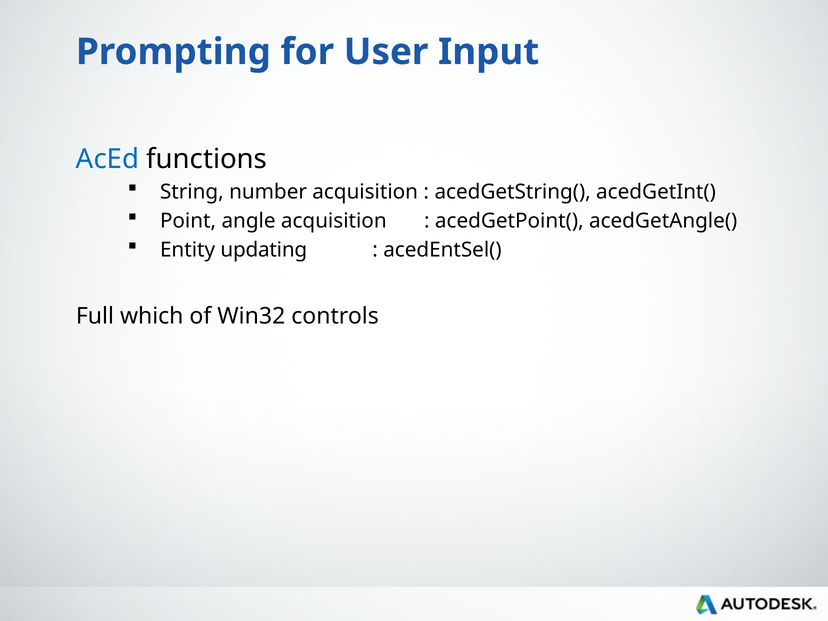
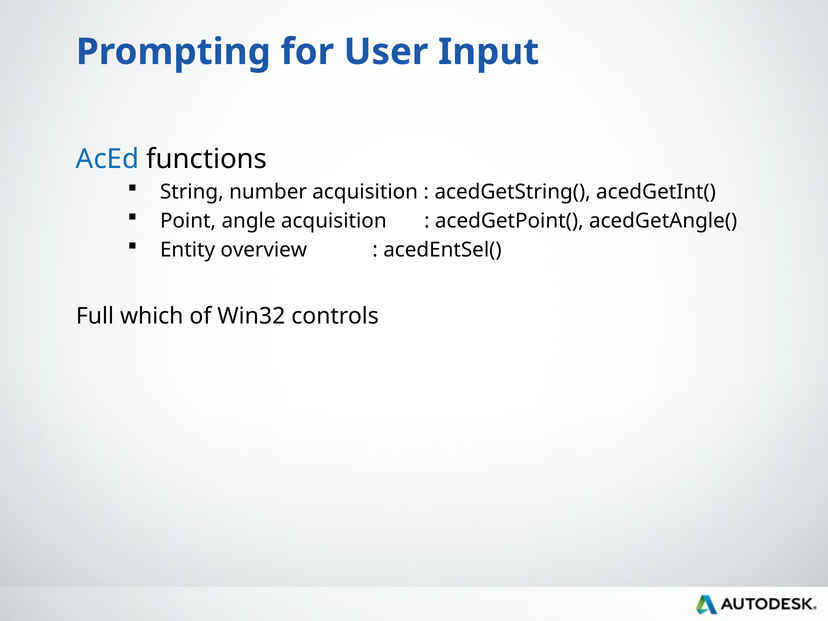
updating: updating -> overview (264, 250)
